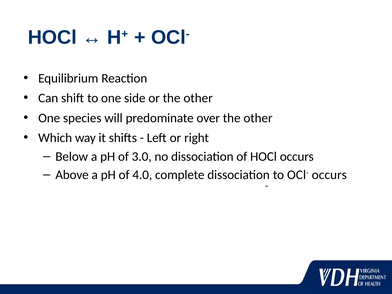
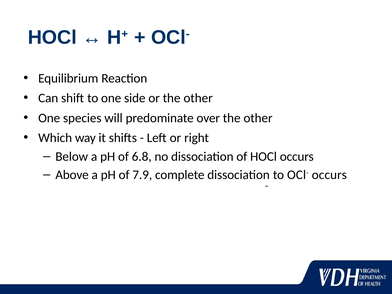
3.0: 3.0 -> 6.8 (142, 157)
4.0: 4.0 -> 7.9 (142, 175)
